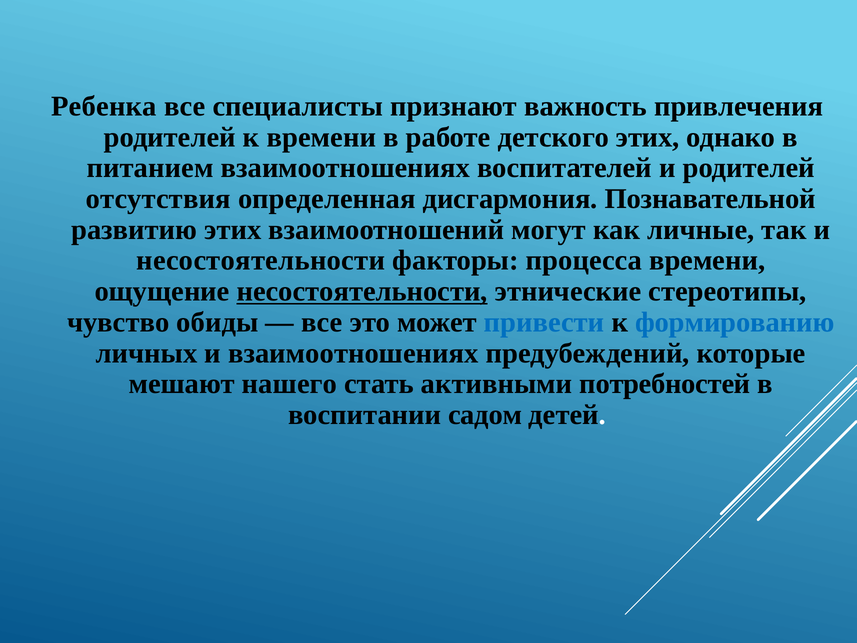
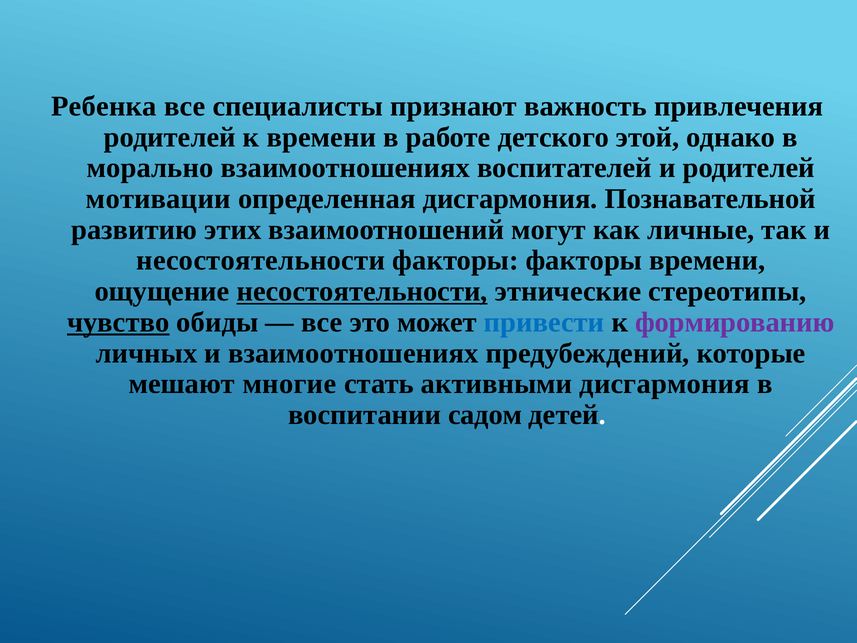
детского этих: этих -> этой (648, 137)
питанием: питанием -> морально (150, 168)
отсутствия: отсутствия -> мотивации (158, 199)
факторы процесса: процесса -> факторы (584, 260)
чувство underline: none -> present (118, 322)
формированию colour: blue -> purple (735, 322)
нашего: нашего -> многие (289, 384)
активными потребностей: потребностей -> дисгармония (665, 384)
